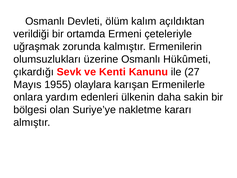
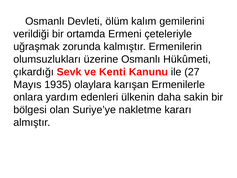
açıldıktan: açıldıktan -> gemilerini (182, 21)
1955: 1955 -> 1935 (58, 84)
